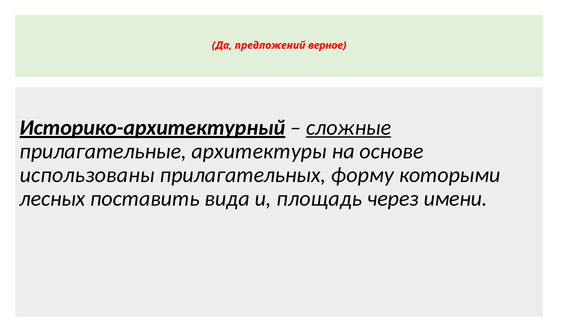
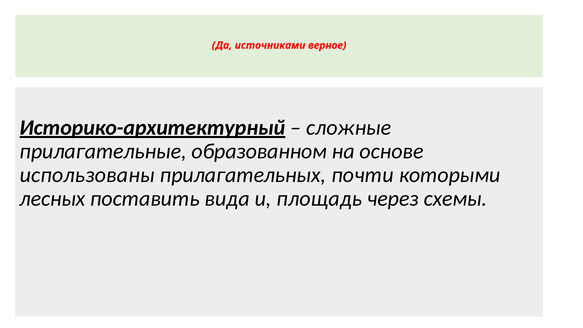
предложений: предложений -> источниками (270, 45)
сложные underline: present -> none (349, 128)
архитектуры: архитектуры -> образованном (259, 151)
форму: форму -> почти (362, 175)
имени: имени -> схемы (455, 198)
